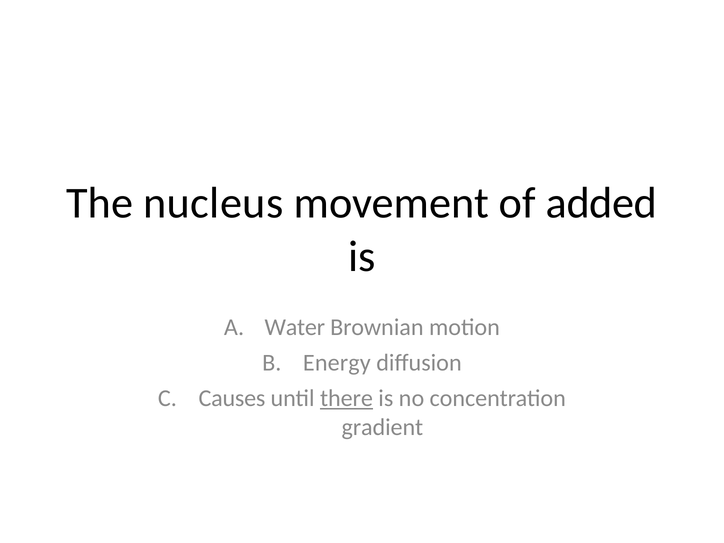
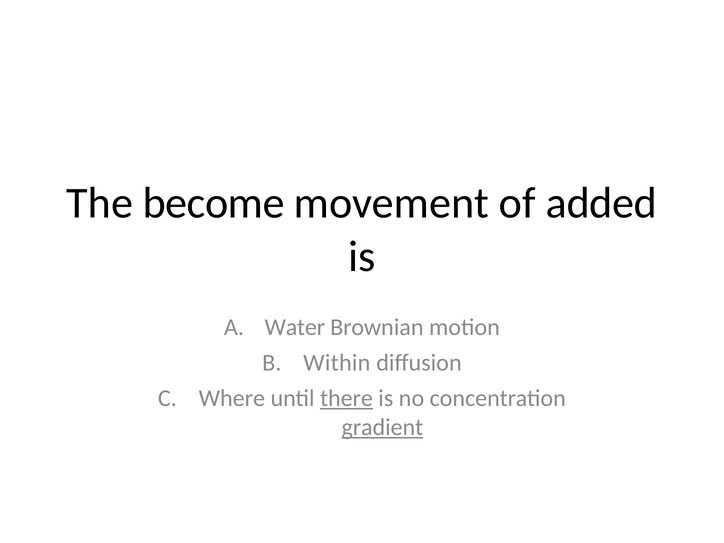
nucleus: nucleus -> become (214, 203)
Energy: Energy -> Within (337, 363)
Causes: Causes -> Where (232, 398)
gradient underline: none -> present (382, 427)
